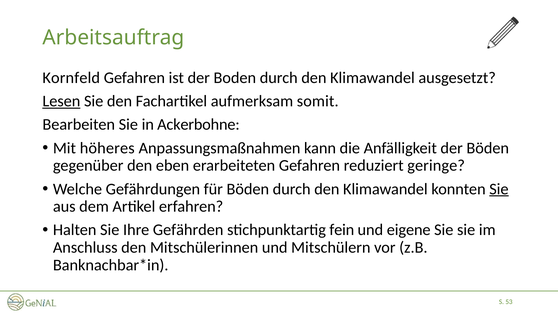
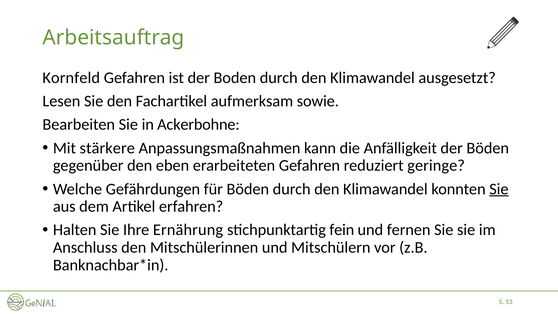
Lesen underline: present -> none (61, 101)
somit: somit -> sowie (318, 101)
höheres: höheres -> stärkere (107, 148)
Gefährden: Gefährden -> Ernährung (188, 230)
eigene: eigene -> fernen (409, 230)
